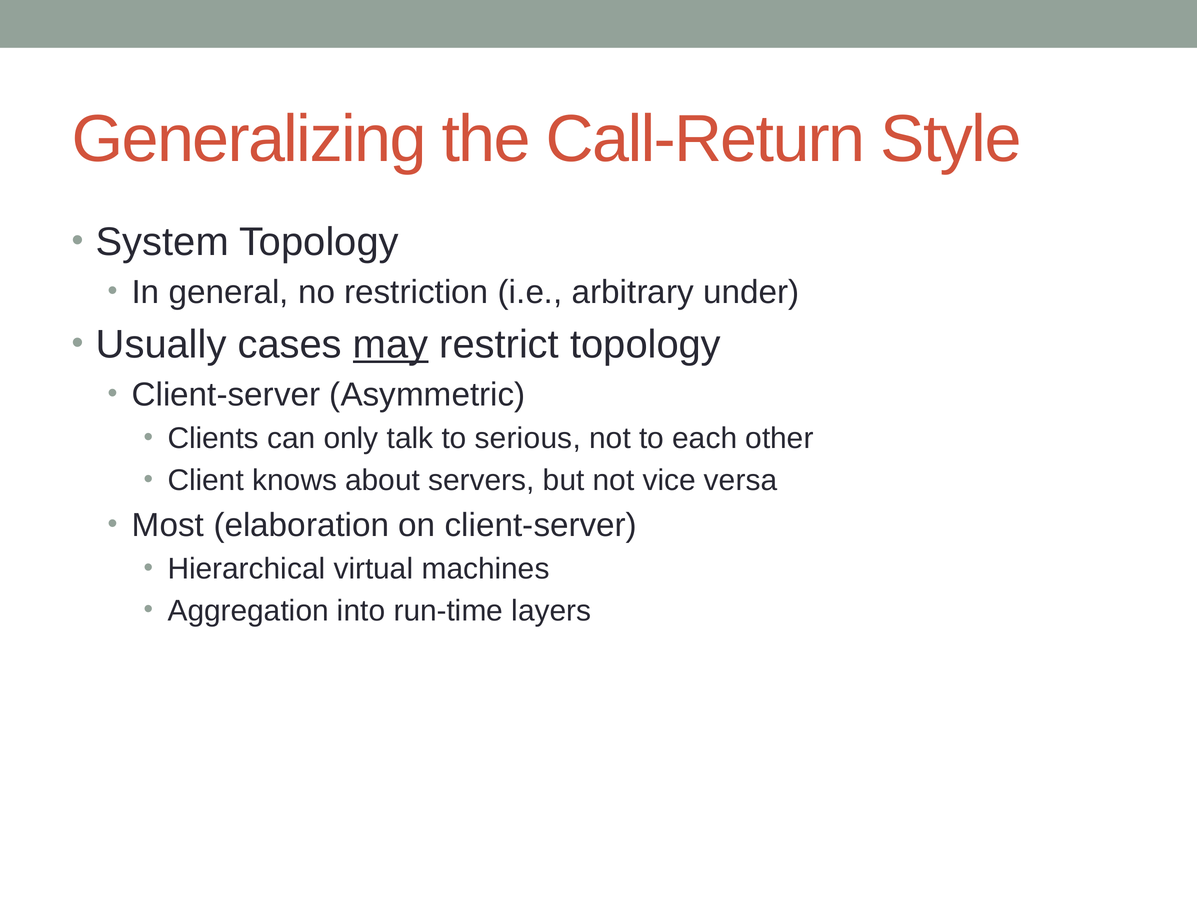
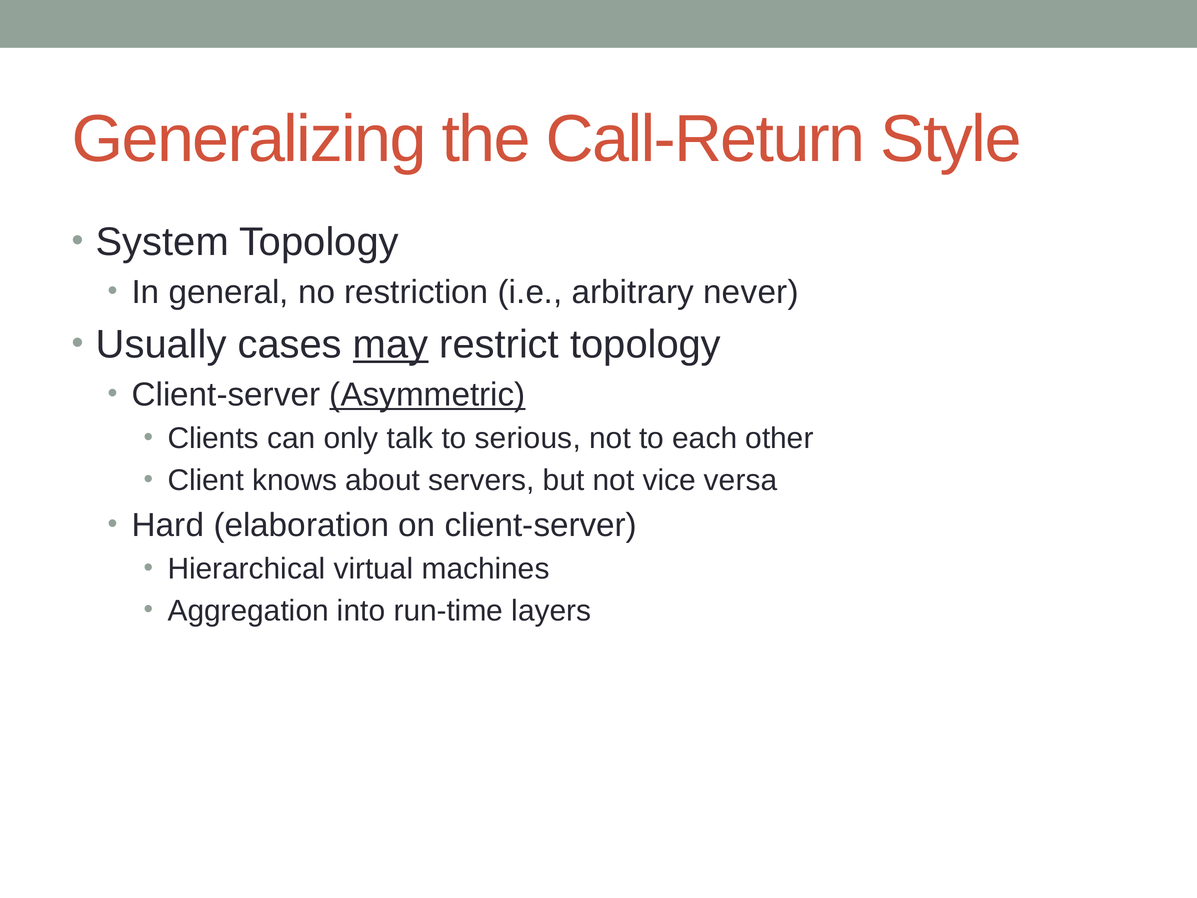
under: under -> never (751, 292)
Asymmetric underline: none -> present (427, 395)
Most: Most -> Hard (168, 525)
